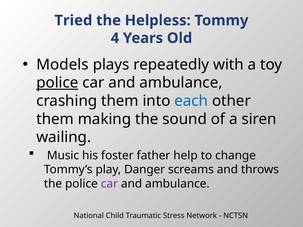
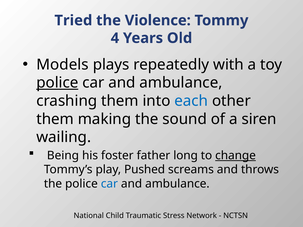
Helpless: Helpless -> Violence (158, 20)
Music: Music -> Being (63, 156)
help: help -> long (186, 156)
change underline: none -> present (236, 156)
Danger: Danger -> Pushed (145, 170)
car colour: purple -> blue (109, 184)
